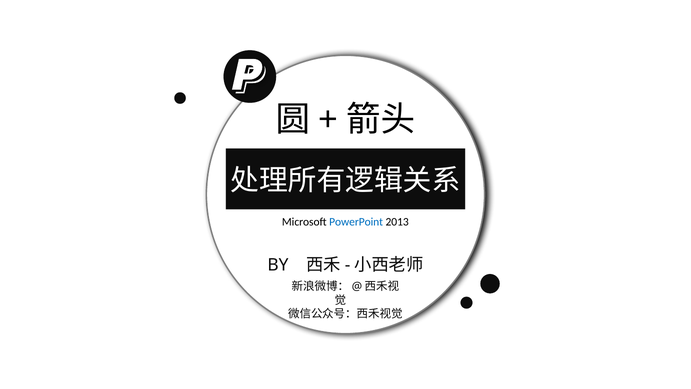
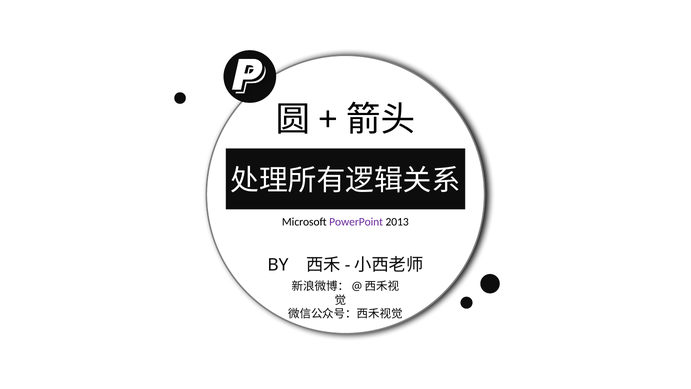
PowerPoint colour: blue -> purple (356, 222)
